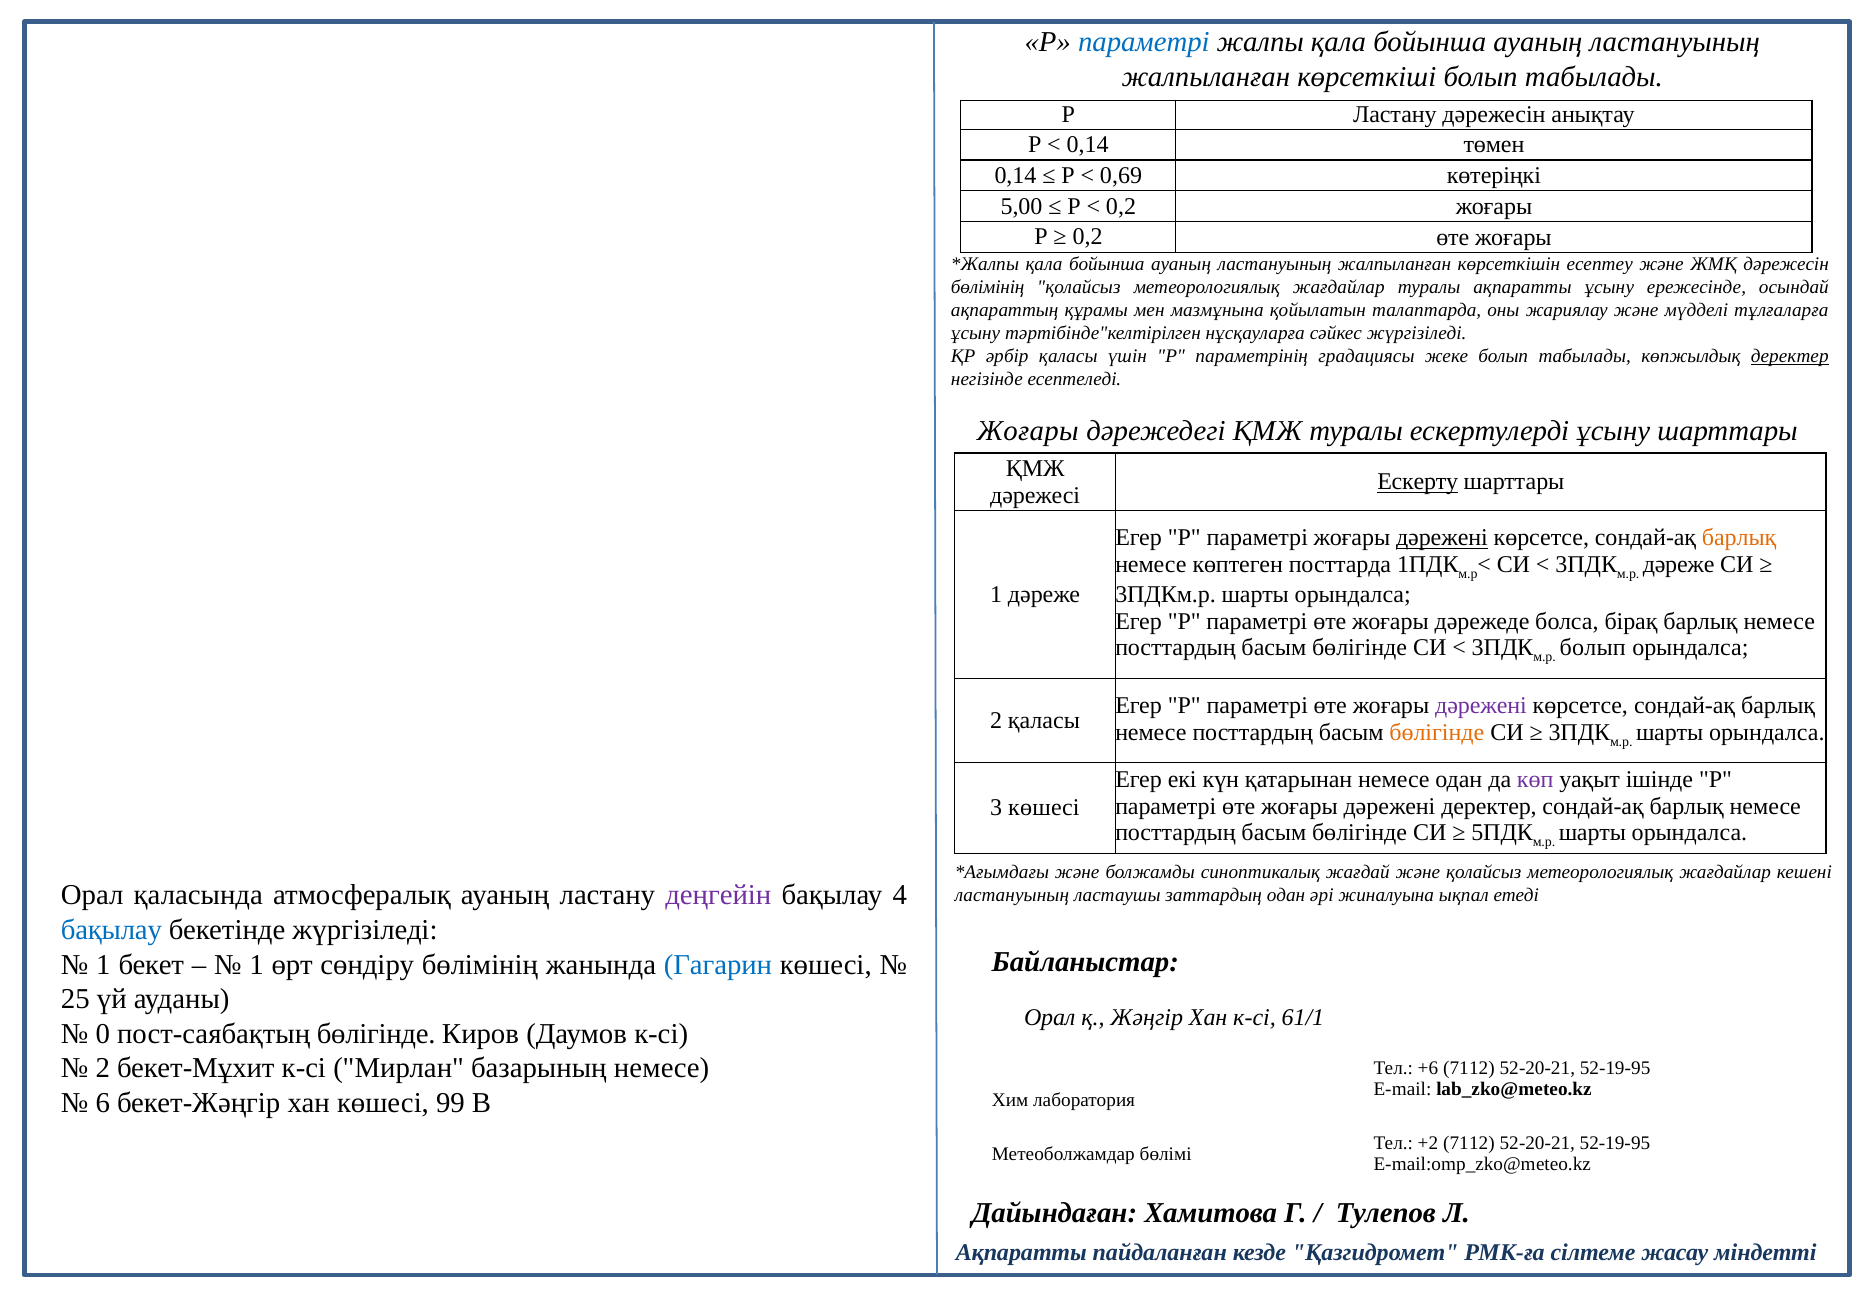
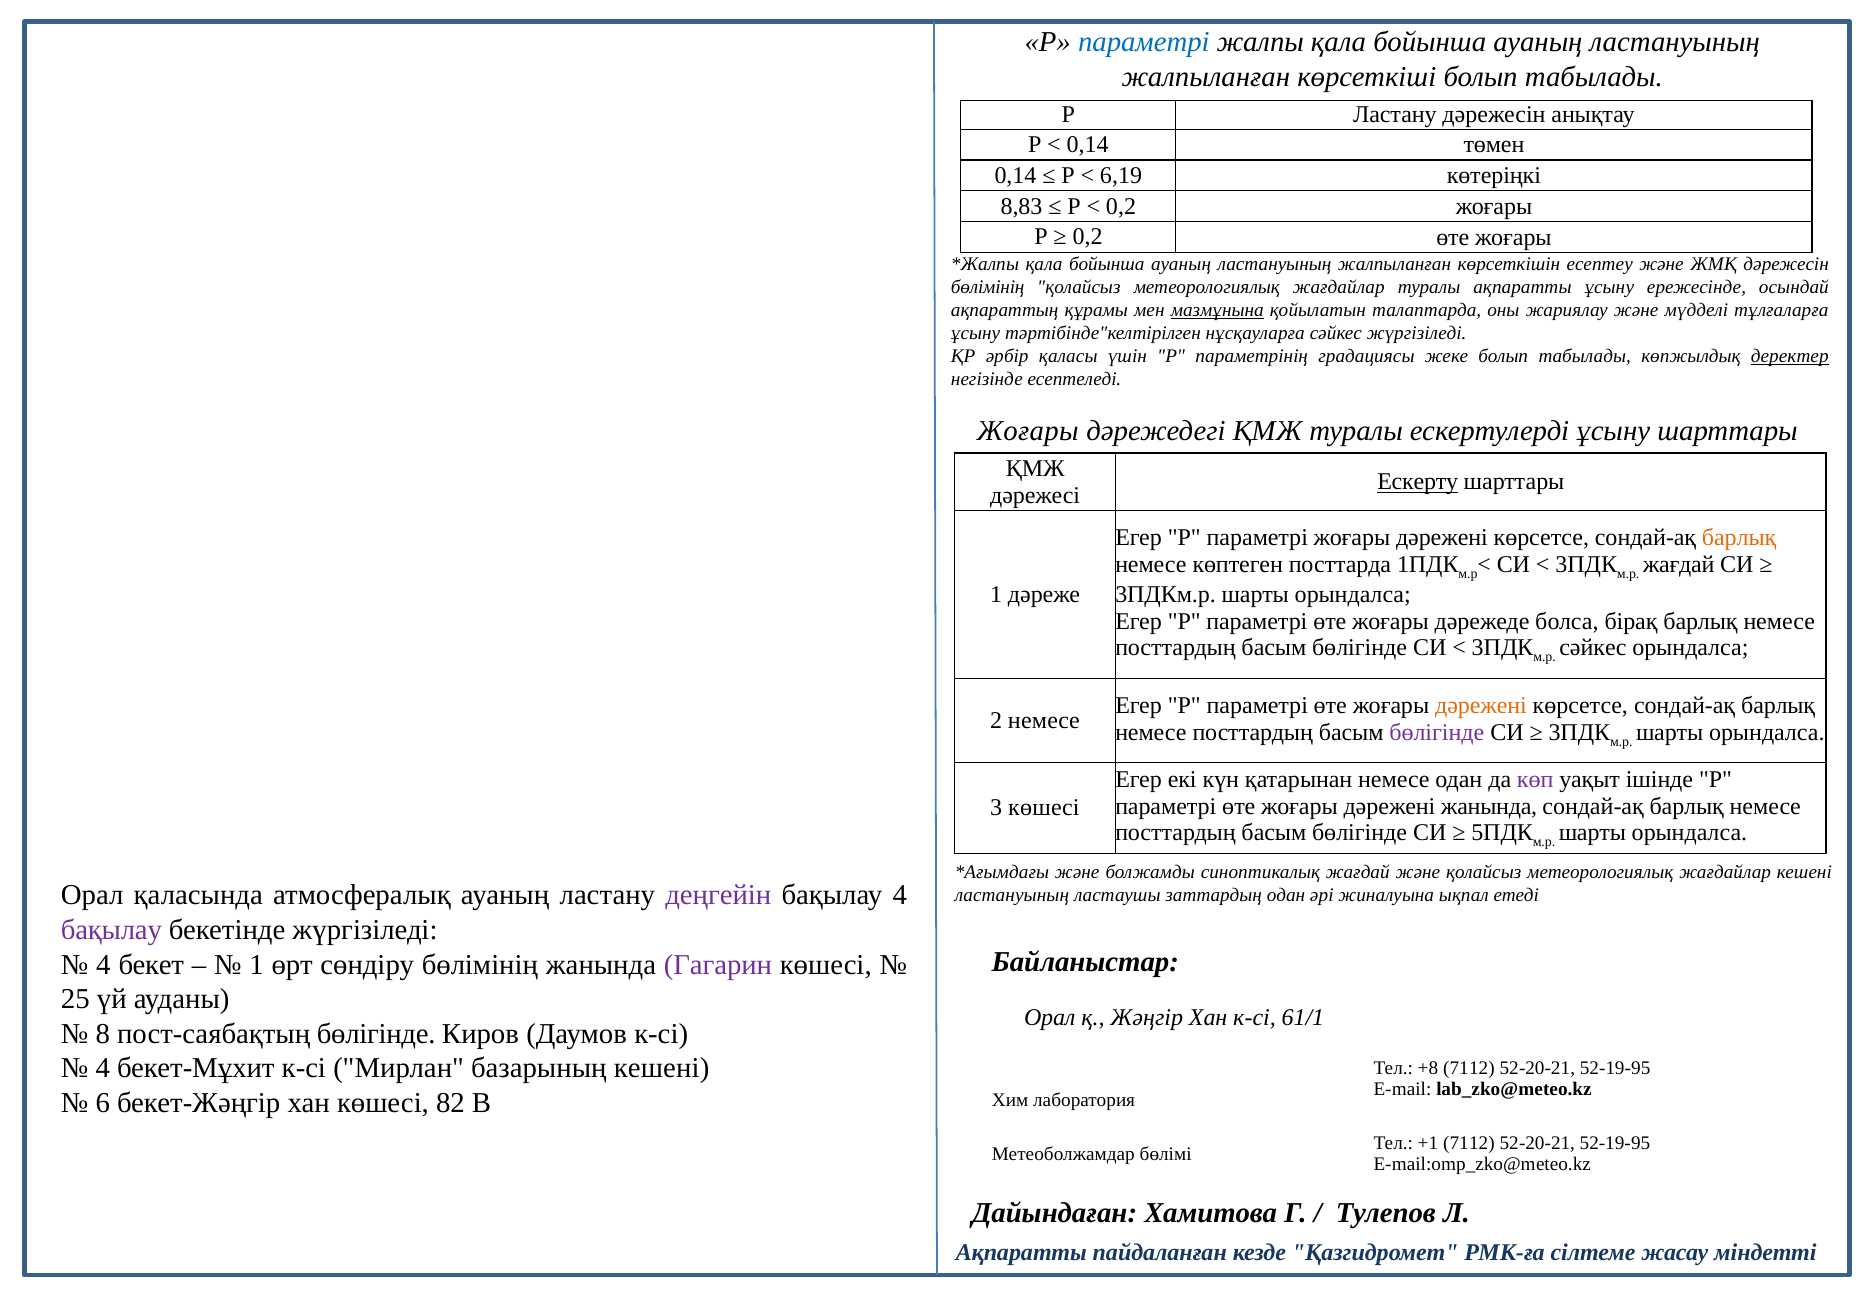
0,69: 0,69 -> 6,19 (1121, 175)
5,00: 5,00 -> 8,83 (1021, 206)
мазмұнына underline: none -> present (1217, 311)
дәрежені underline: present -> none (1442, 538)
дәреже: дәреже -> жағдай (1679, 565)
болып: болып -> сәйкес (1593, 648)
дәрежені colour: purple -> orange (1481, 706)
2 қаласы: қаласы -> немесе (1044, 721)
бөлігінде colour: orange -> purple (1437, 732)
дәрежені деректер: деректер -> жанында (1489, 806)
бақылау colour: blue -> purple (111, 930)
1: 1 -> 4 (103, 965)
Гагарин colour: blue -> purple (718, 965)
0: 0 -> 8 (103, 1034)
2: 2 -> 4 (103, 1069)
базарының немесе: немесе -> кешені (662, 1069)
+6: +6 -> +8 (1428, 1069)
99: 99 -> 82 (450, 1103)
+2: +2 -> +1 (1428, 1143)
